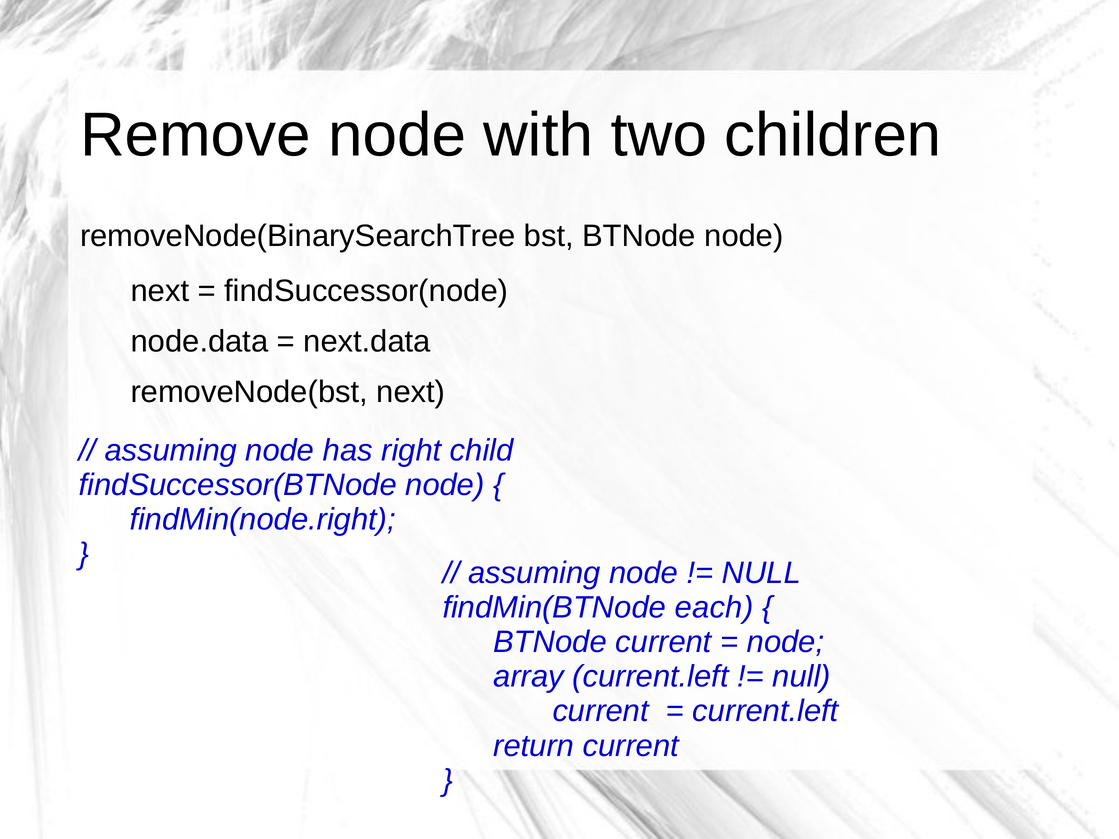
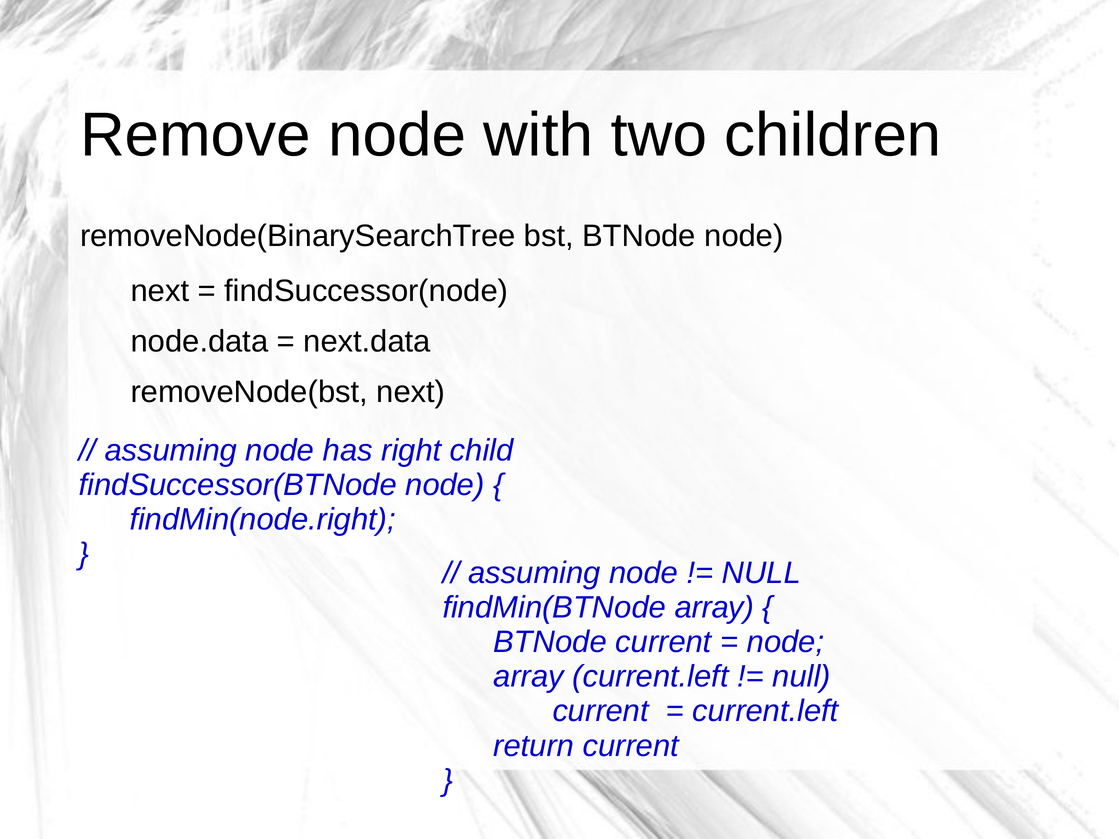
findMin(BTNode each: each -> array (714, 607)
